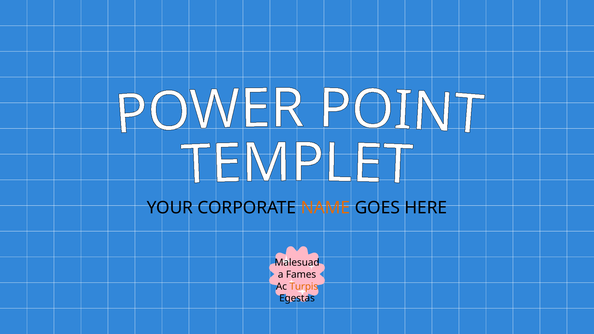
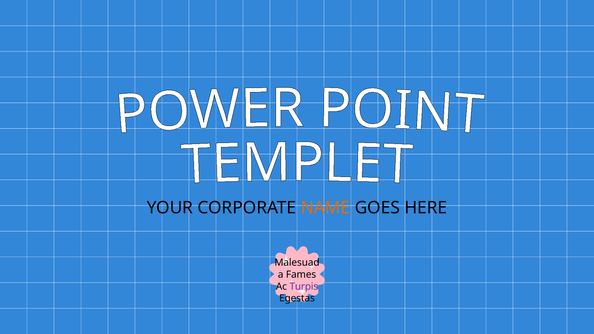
Turpis colour: orange -> purple (304, 287)
